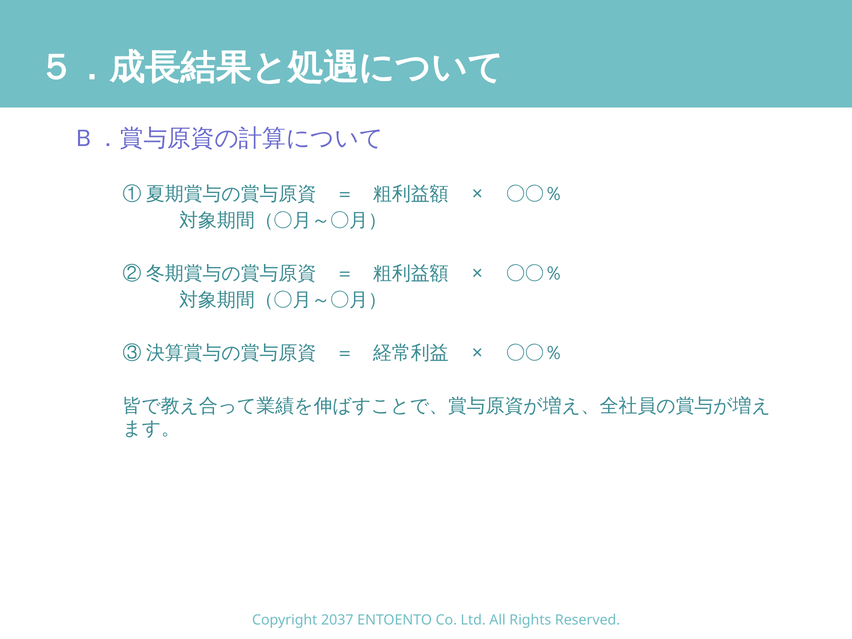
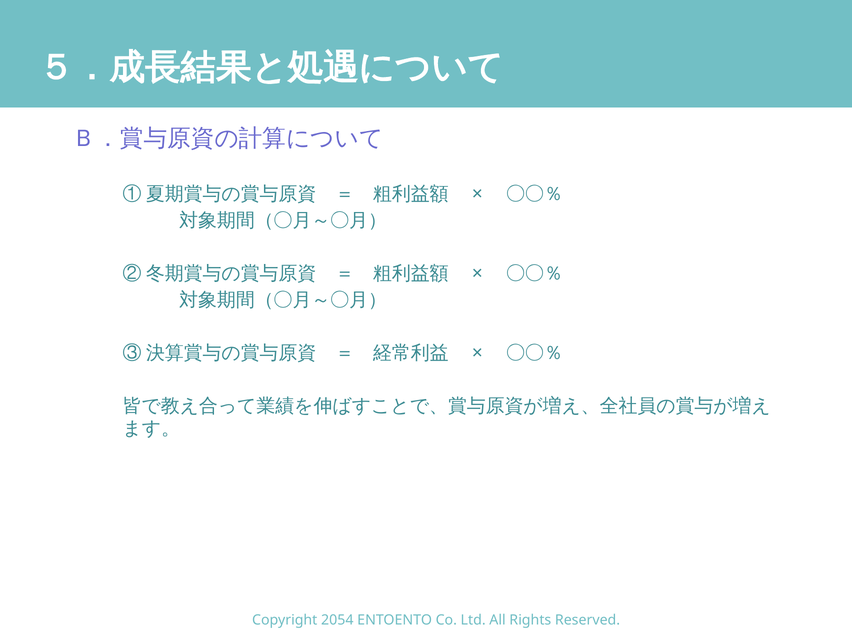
2037: 2037 -> 2054 (337, 620)
